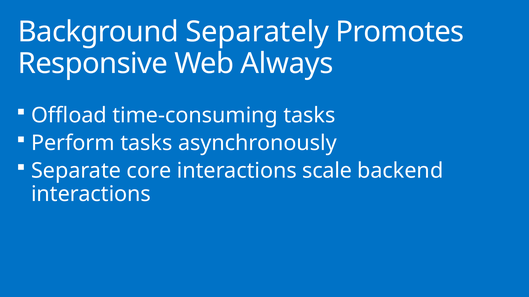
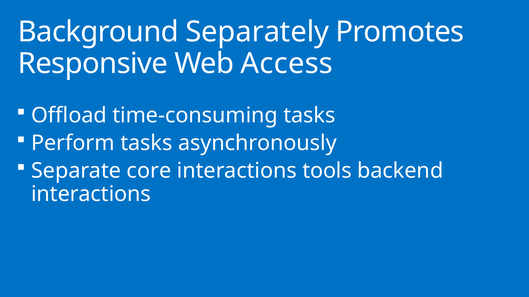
Always: Always -> Access (287, 64)
scale: scale -> tools (327, 171)
